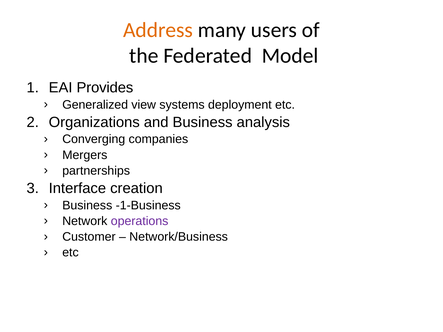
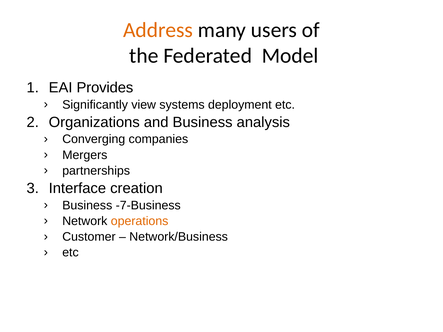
Generalized: Generalized -> Significantly (95, 105)
-1-Business: -1-Business -> -7-Business (148, 205)
operations colour: purple -> orange (140, 221)
